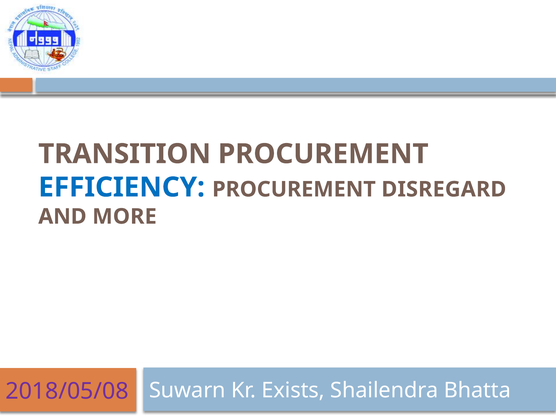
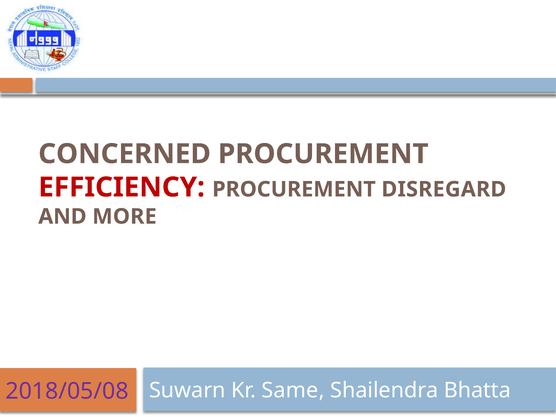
TRANSITION: TRANSITION -> CONCERNED (125, 154)
EFFICIENCY colour: blue -> red (122, 187)
Exists: Exists -> Same (293, 390)
